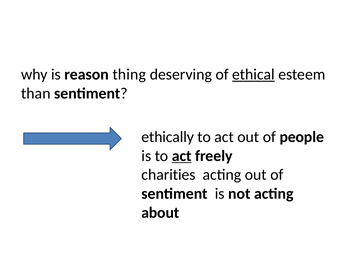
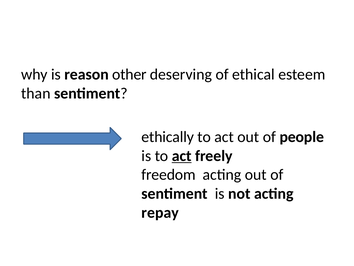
thing: thing -> other (129, 74)
ethical underline: present -> none (253, 74)
charities: charities -> freedom (169, 174)
about: about -> repay (160, 212)
